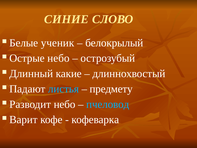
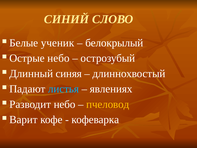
СИНИЕ: СИНИЕ -> СИНИЙ (66, 19)
какие: какие -> синяя (69, 73)
предмету: предмету -> явлениях (111, 89)
пчеловод colour: light blue -> yellow (108, 104)
